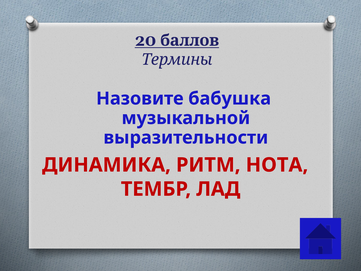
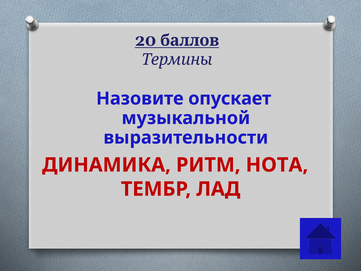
бабушка: бабушка -> опускает (230, 98)
